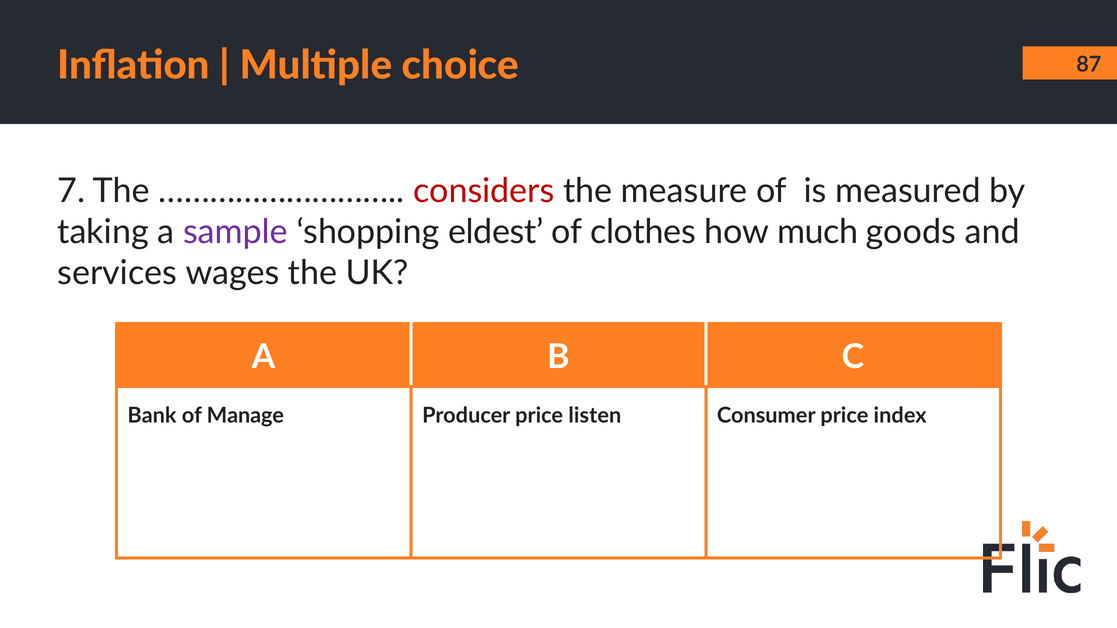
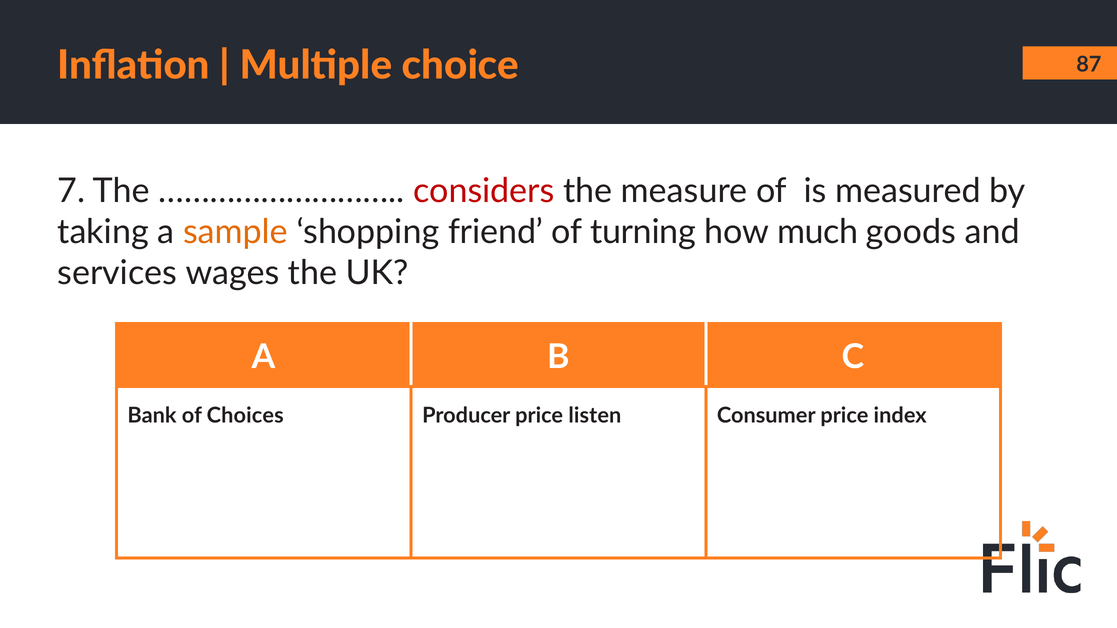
sample colour: purple -> orange (236, 232)
eldest: eldest -> friend (496, 232)
clothes: clothes -> turning (643, 232)
Manage: Manage -> Choices (245, 416)
